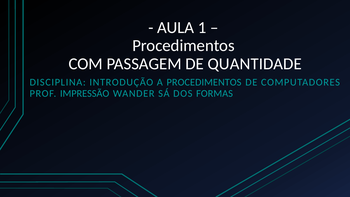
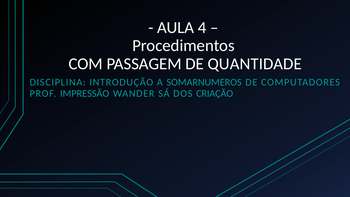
1: 1 -> 4 (202, 27)
A PROCEDIMENTOS: PROCEDIMENTOS -> SOMARNUMEROS (204, 82)
FORMAS: FORMAS -> CRIAÇÃO (215, 93)
